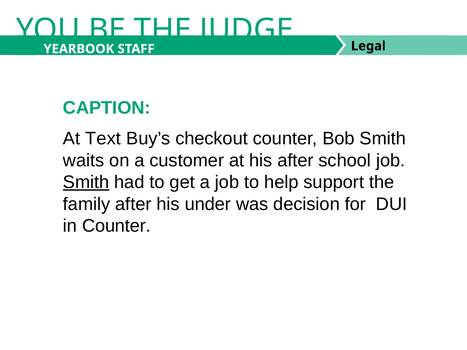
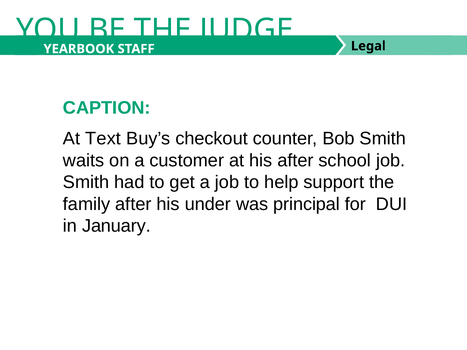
Smith underline: present -> none (86, 182)
decision: decision -> principal (307, 204)
in Counter: Counter -> January (116, 226)
